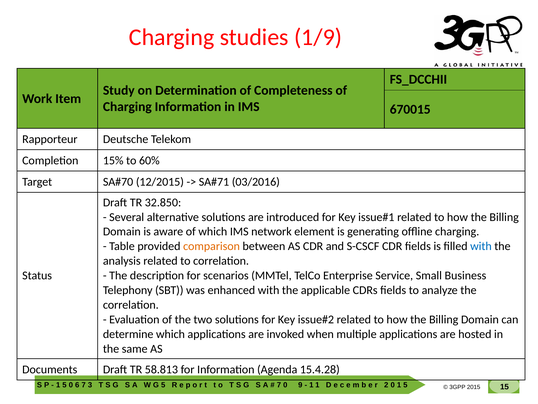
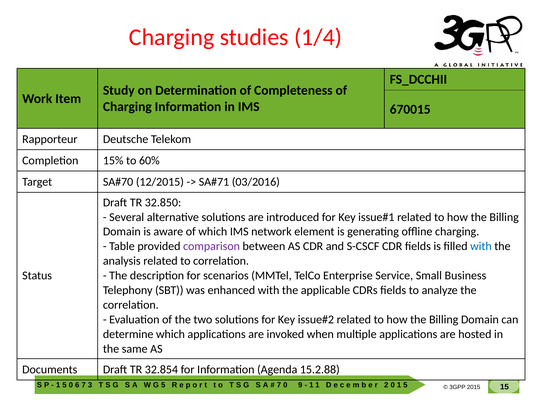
1/9: 1/9 -> 1/4 (318, 37)
comparison colour: orange -> purple (212, 246)
58.813: 58.813 -> 32.854 (161, 369)
15.4.28: 15.4.28 -> 15.2.88 (320, 369)
